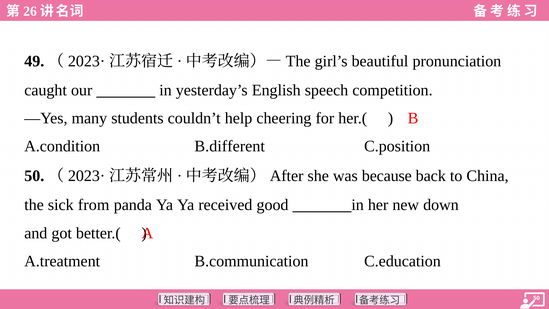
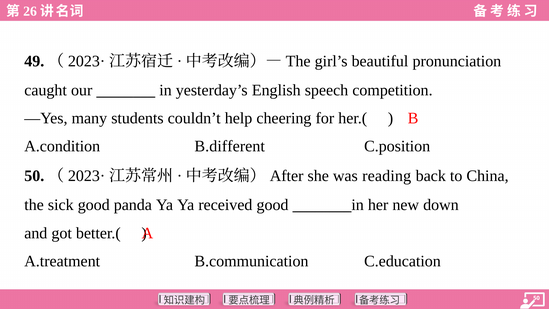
because: because -> reading (387, 176)
sick from: from -> good (94, 205)
